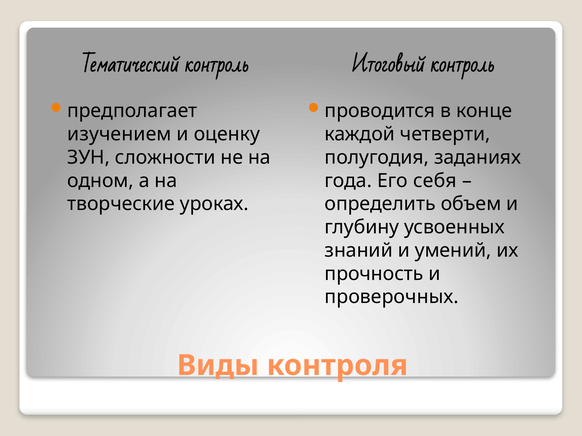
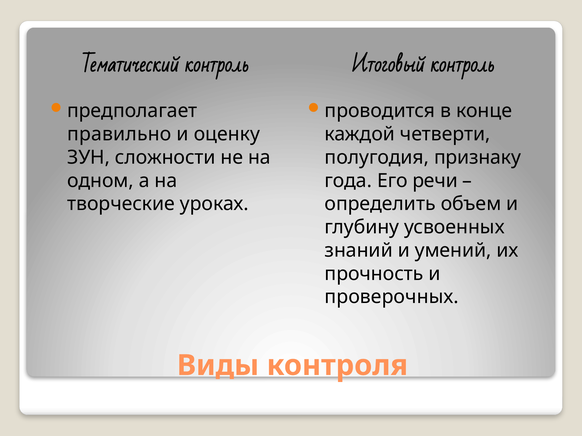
изучением: изучением -> правильно (119, 134)
заданиях: заданиях -> признаку (477, 158)
себя: себя -> речи (435, 181)
